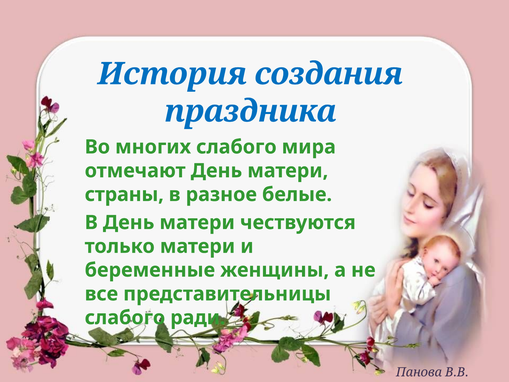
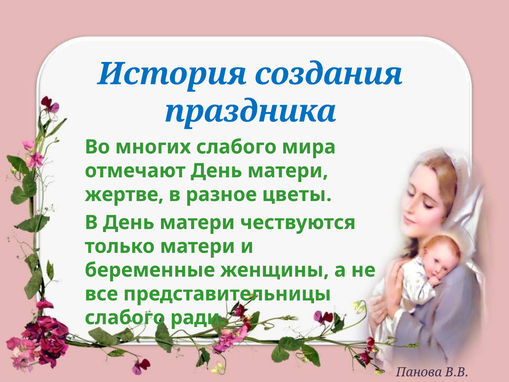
страны: страны -> жертве (124, 194)
белые: белые -> цветы (297, 194)
